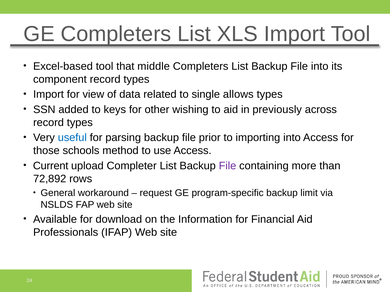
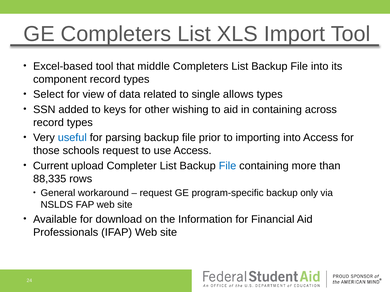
Import: Import -> Select (48, 95)
in previously: previously -> containing (277, 110)
schools method: method -> request (121, 151)
File colour: purple -> blue (228, 166)
72,892: 72,892 -> 88,335 (50, 179)
limit: limit -> only (309, 193)
